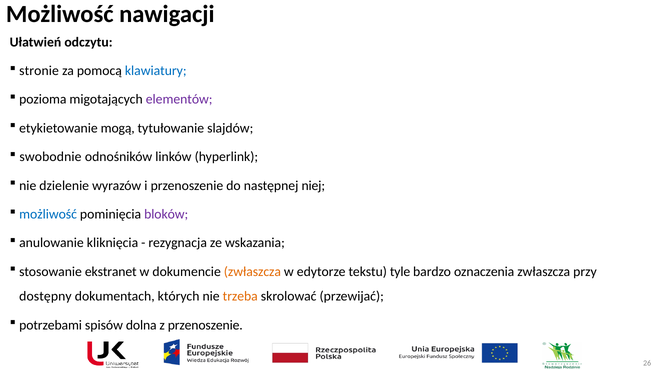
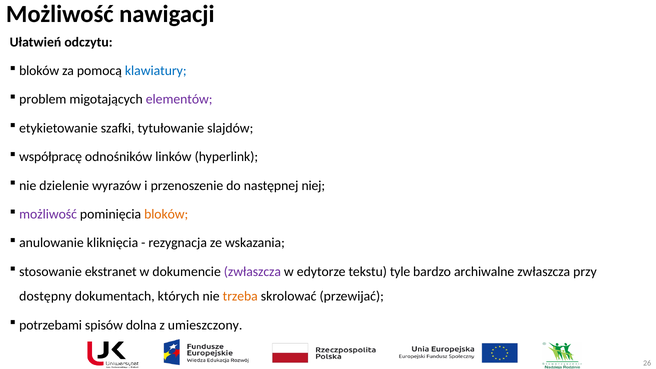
stronie: stronie -> bloków (39, 71)
pozioma: pozioma -> problem (43, 99)
mogą: mogą -> szafki (118, 128)
swobodnie: swobodnie -> współpracę (51, 157)
możliwość colour: blue -> purple (48, 214)
bloków colour: purple -> orange (166, 214)
zwłaszcza colour: orange -> purple (252, 272)
oznaczenia: oznaczenia -> archiwalne (484, 272)
z przenoszenie: przenoszenie -> umieszczony (205, 325)
